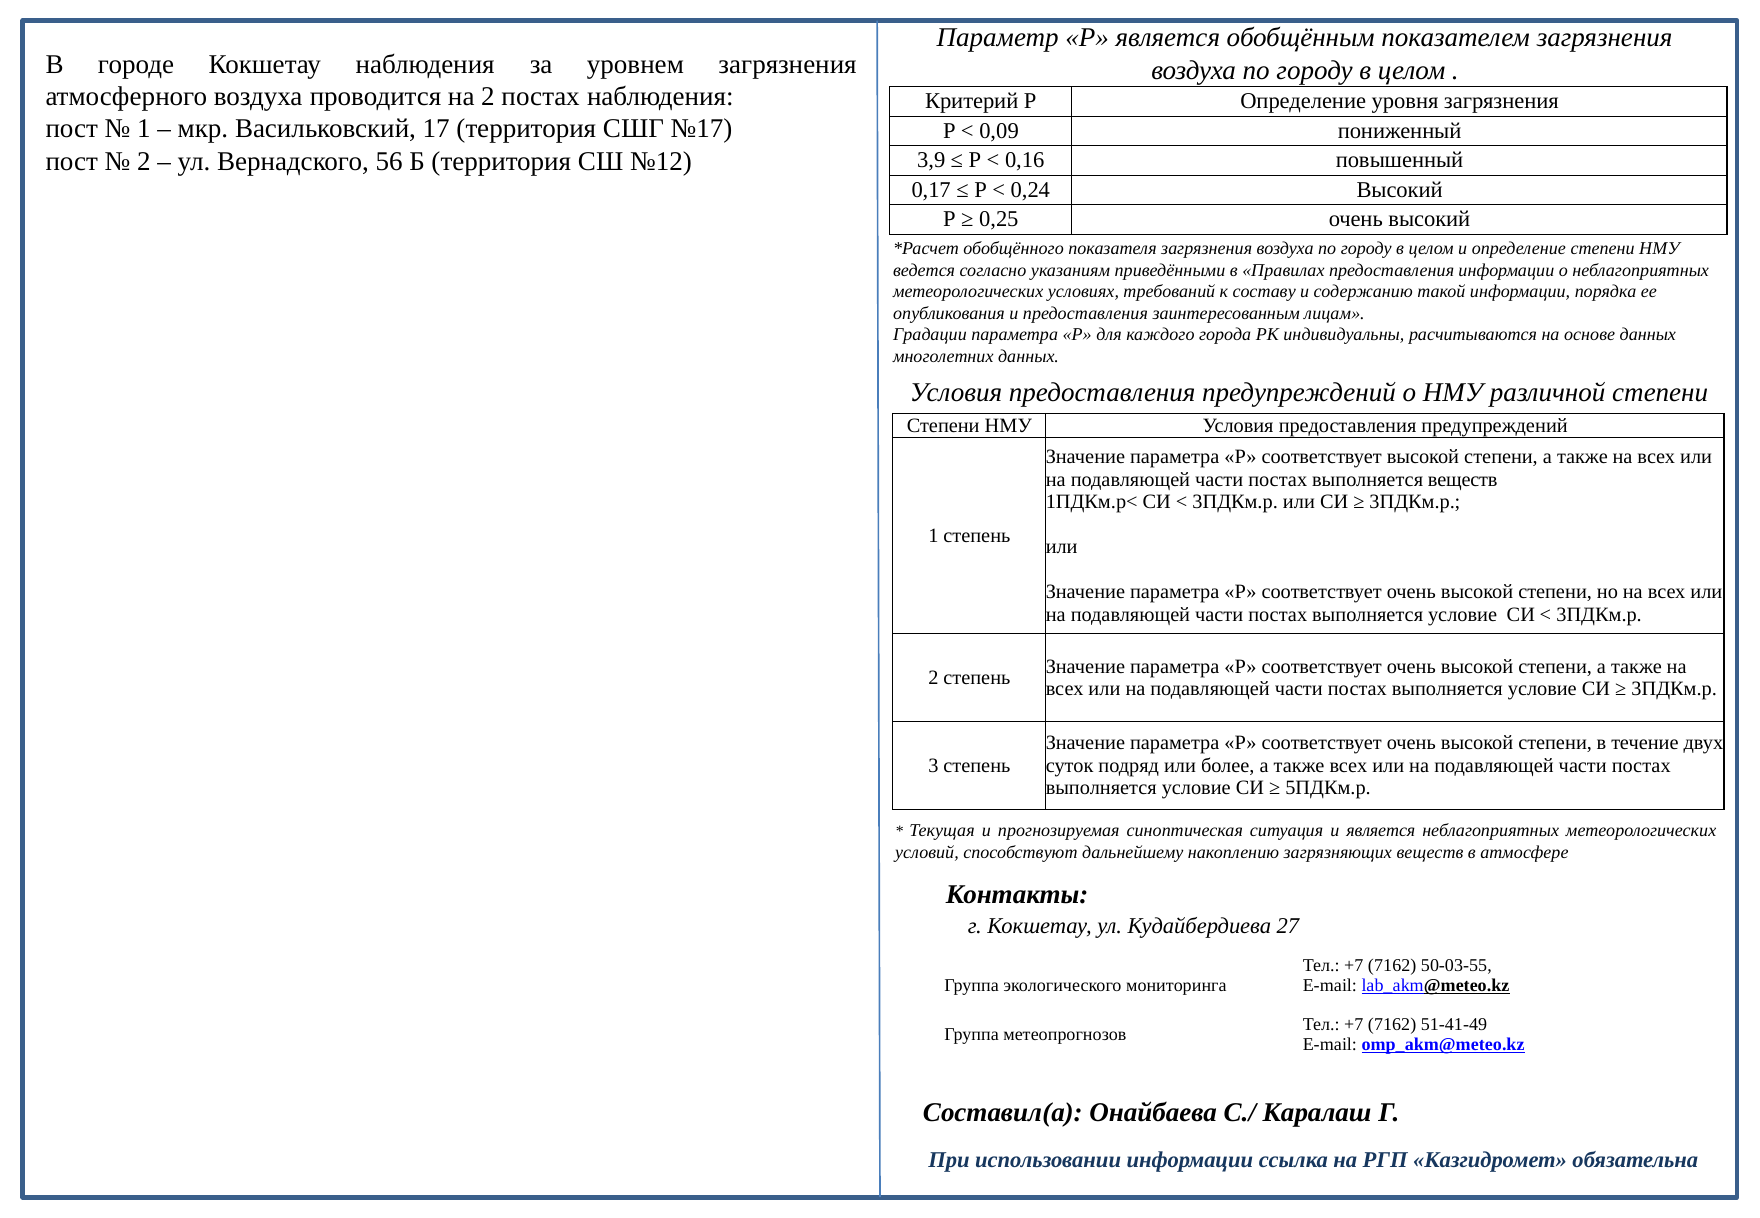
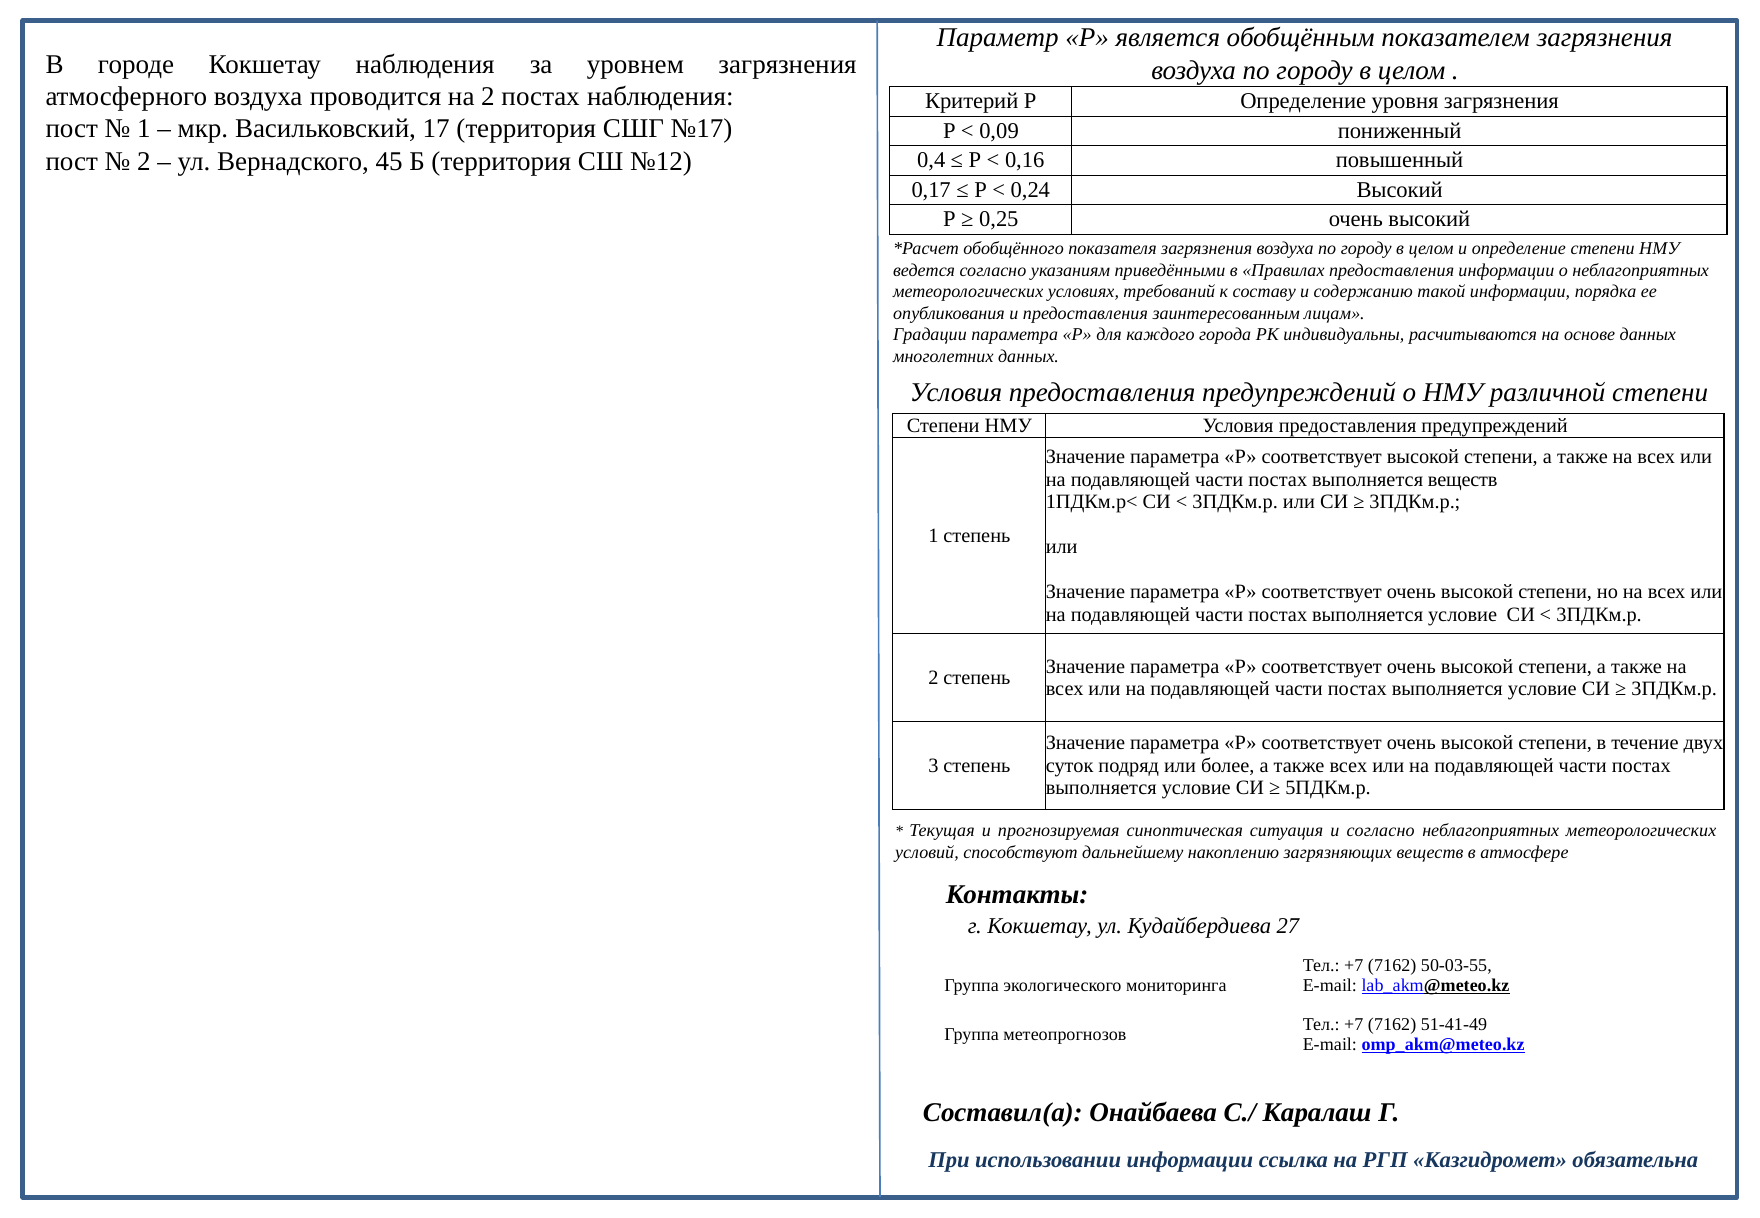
56: 56 -> 45 (389, 162)
3,9: 3,9 -> 0,4 (931, 160)
и является: является -> согласно (1381, 831)
